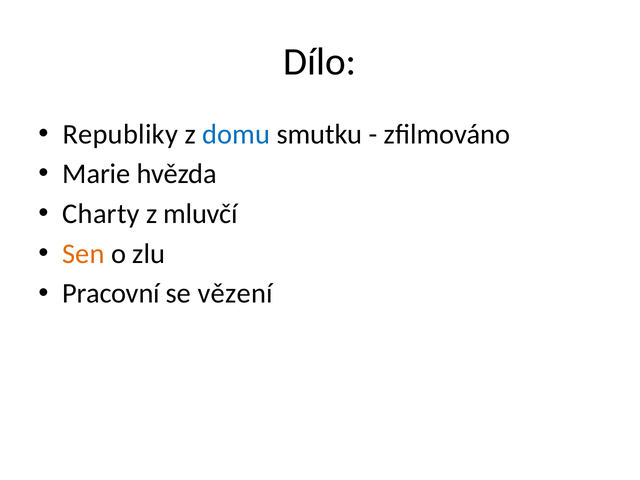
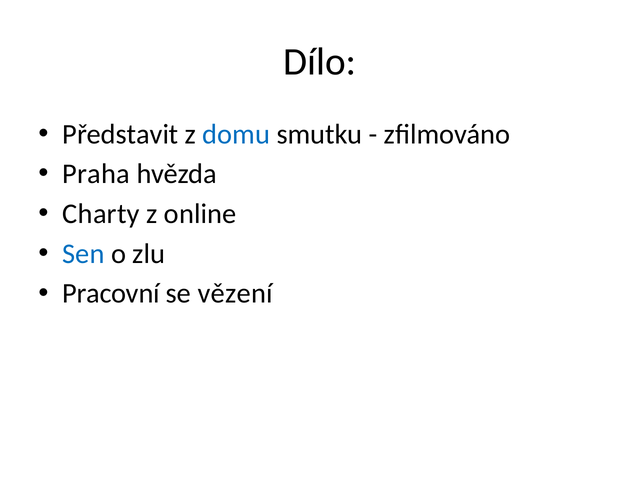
Republiky: Republiky -> Představit (120, 134)
Marie: Marie -> Praha (96, 174)
mluvčí: mluvčí -> online (200, 214)
Sen colour: orange -> blue (83, 254)
